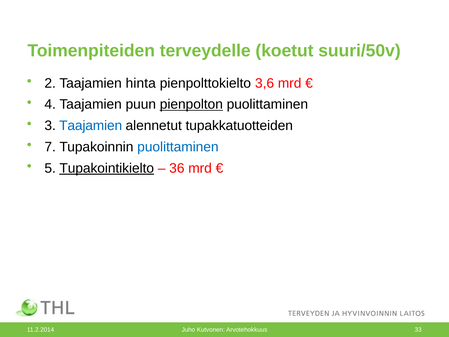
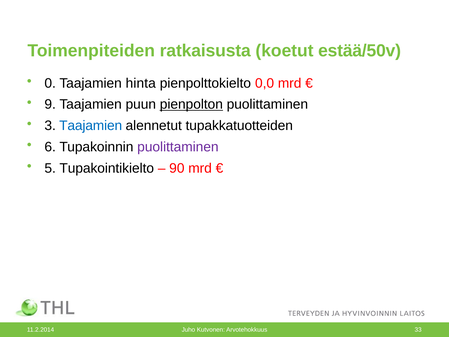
terveydelle: terveydelle -> ratkaisusta (205, 51)
suuri/50v: suuri/50v -> estää/50v (360, 51)
2: 2 -> 0 (50, 83)
3,6: 3,6 -> 0,0 (265, 83)
4: 4 -> 9 (50, 104)
7: 7 -> 6 (50, 147)
puolittaminen colour: blue -> purple (178, 147)
Tupakointikielto underline: present -> none (107, 168)
36: 36 -> 90 (177, 168)
